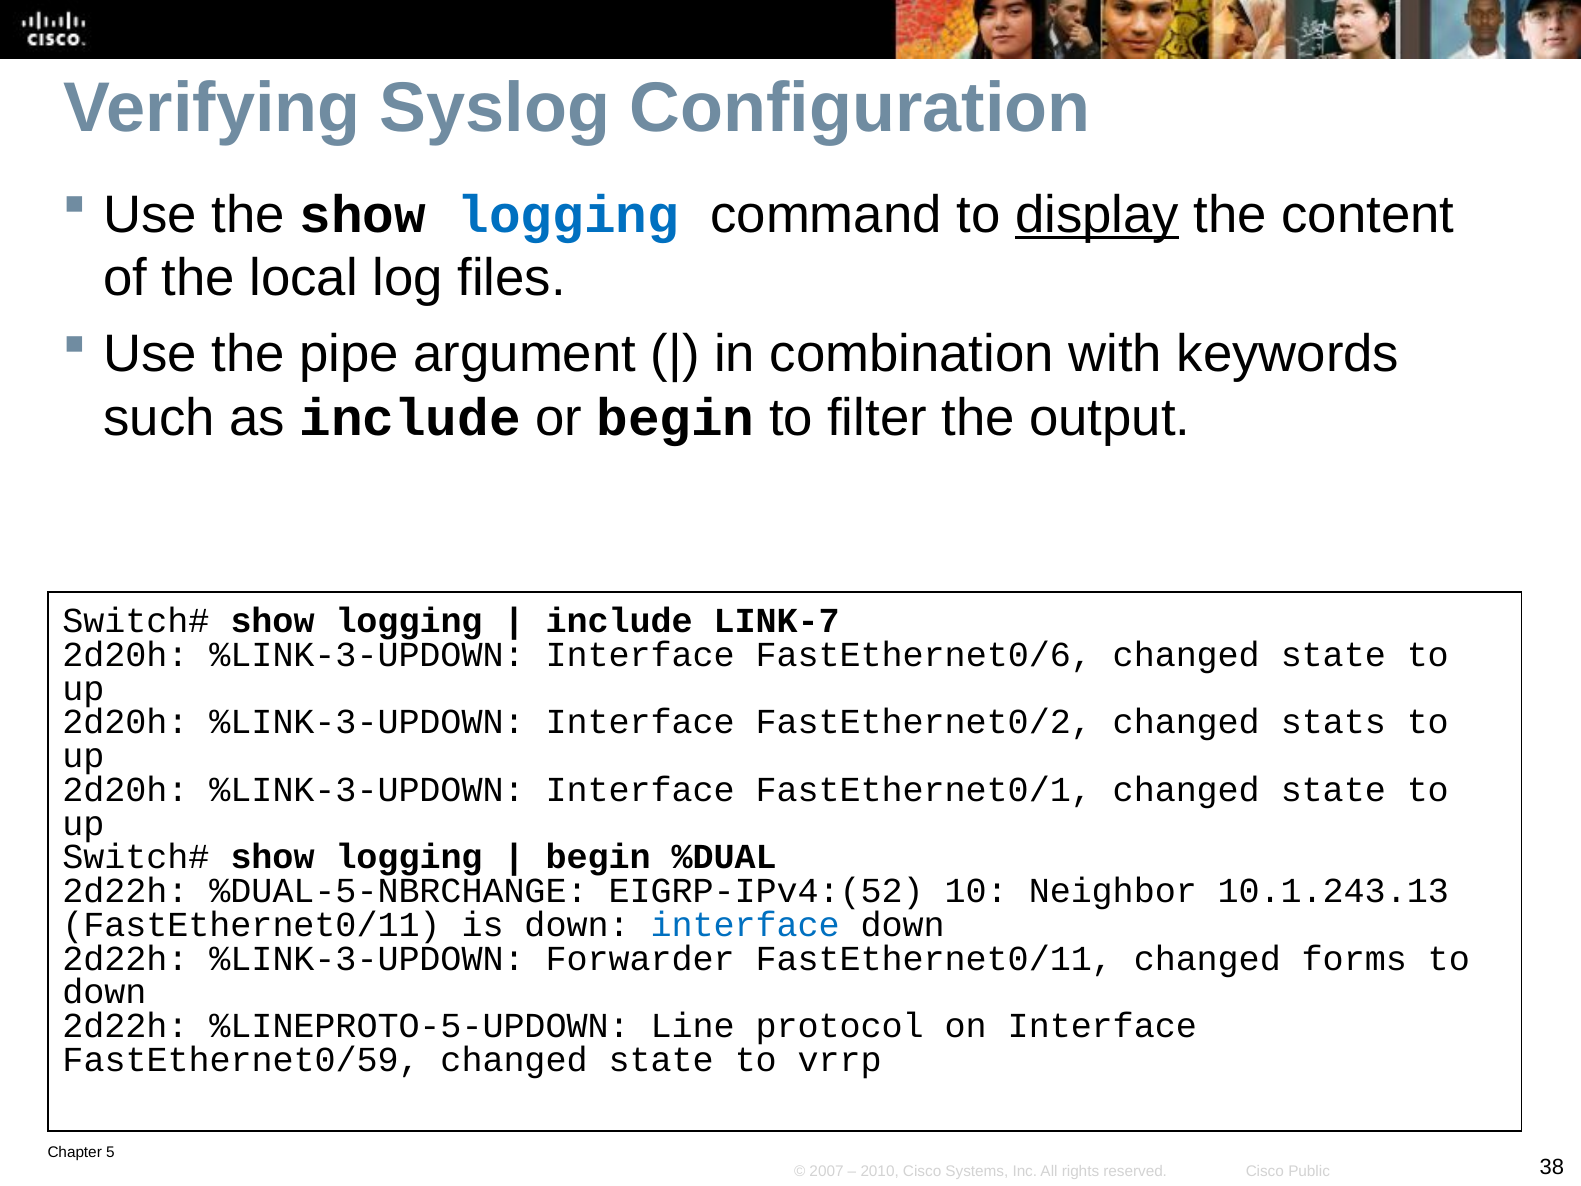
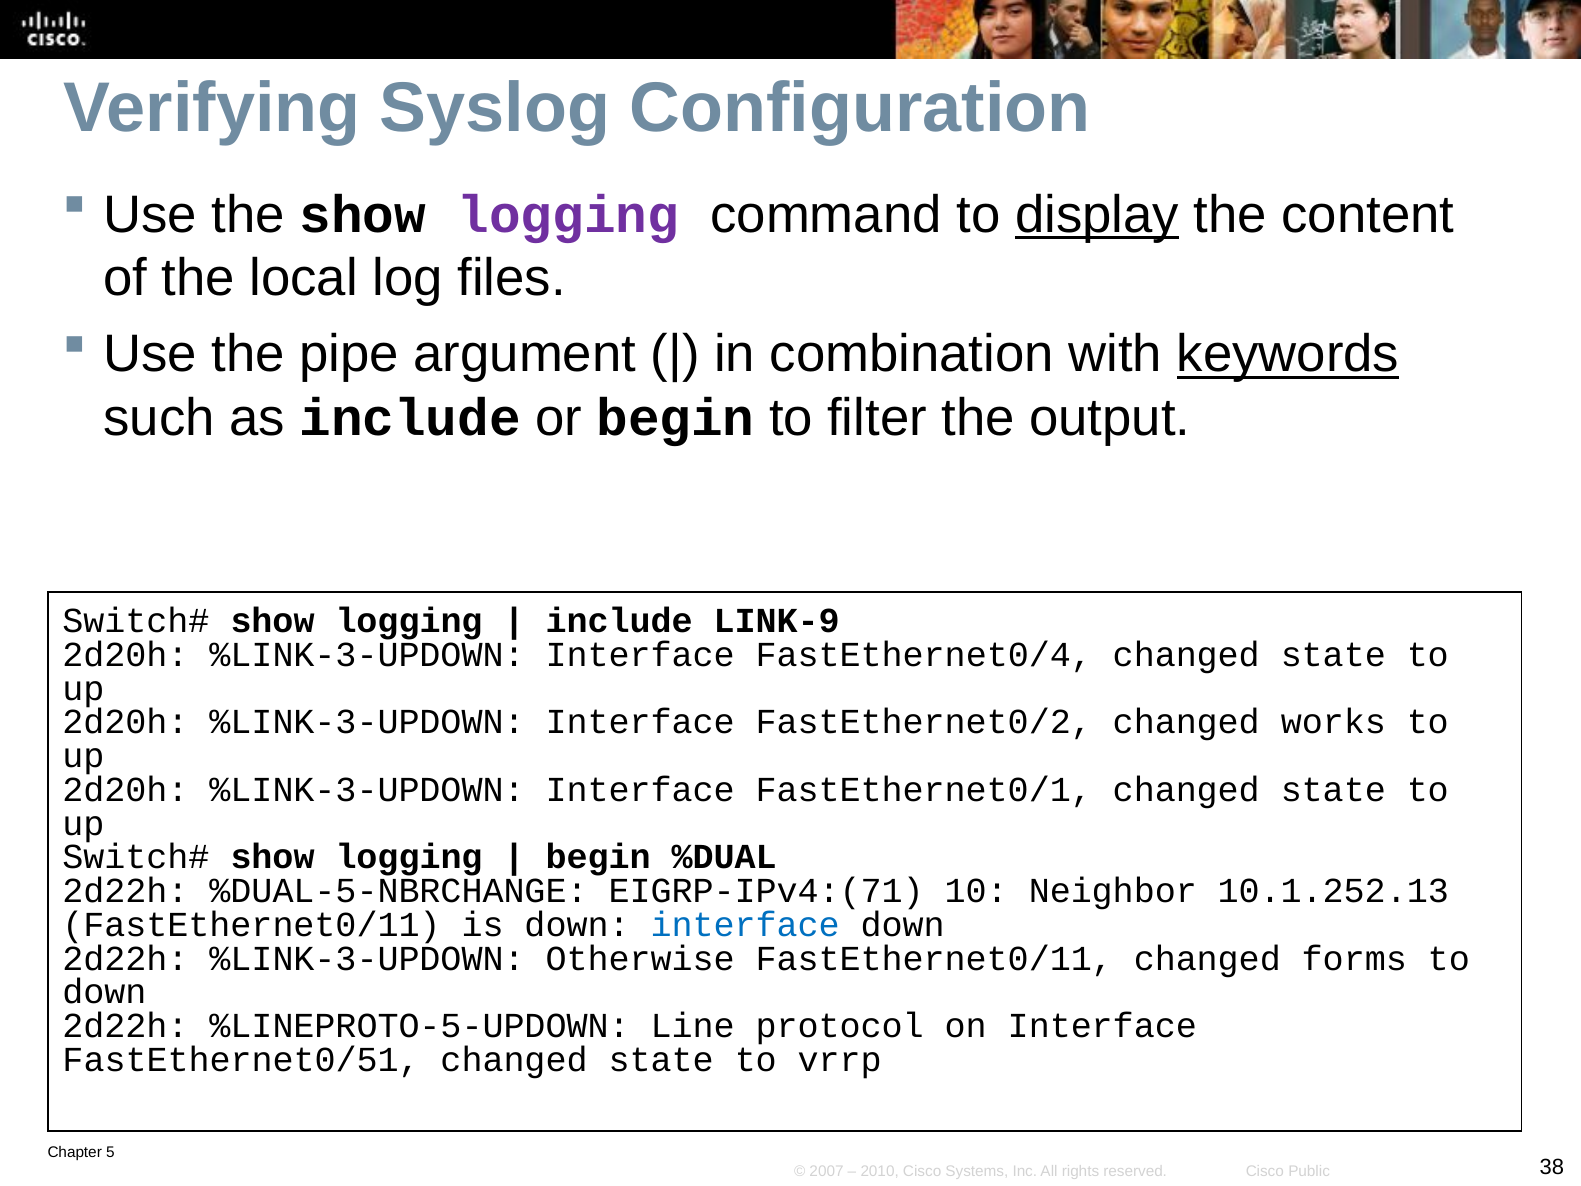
logging colour: blue -> purple (568, 215)
keywords underline: none -> present (1288, 354)
LINK-7: LINK-7 -> LINK-9 (777, 621)
FastEthernet0/6: FastEthernet0/6 -> FastEthernet0/4 (924, 655)
stats: stats -> works (1333, 722)
EIGRP-IPv4:(52: EIGRP-IPv4:(52 -> EIGRP-IPv4:(71 (766, 891)
10.1.243.13: 10.1.243.13 -> 10.1.252.13 (1333, 891)
Forwarder: Forwarder -> Otherwise (640, 958)
FastEthernet0/59: FastEthernet0/59 -> FastEthernet0/51 (241, 1059)
